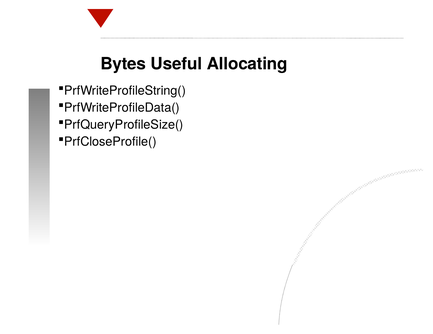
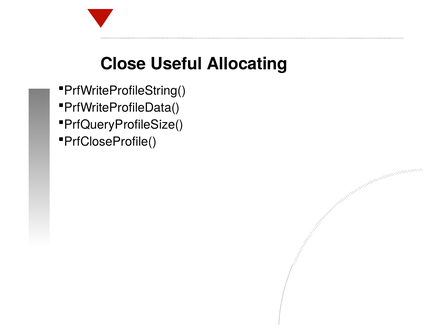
Bytes: Bytes -> Close (123, 64)
